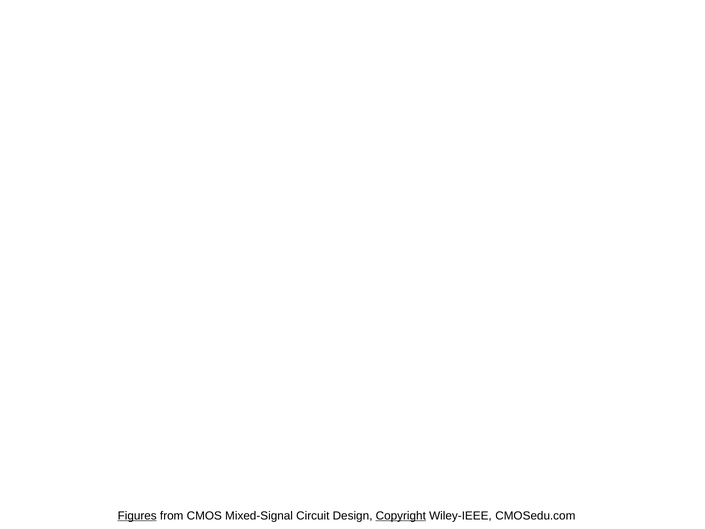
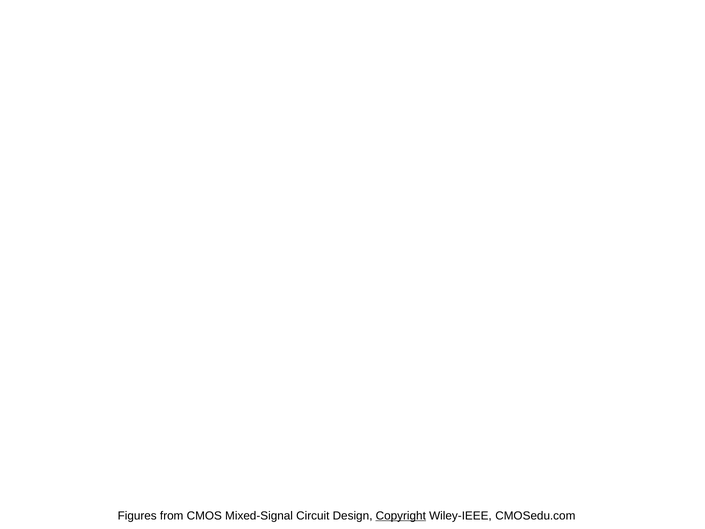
Figures underline: present -> none (137, 515)
